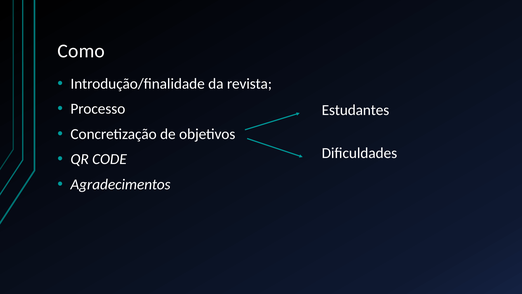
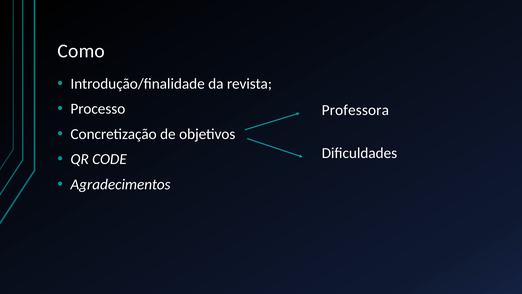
Estudantes: Estudantes -> Professora (355, 110)
